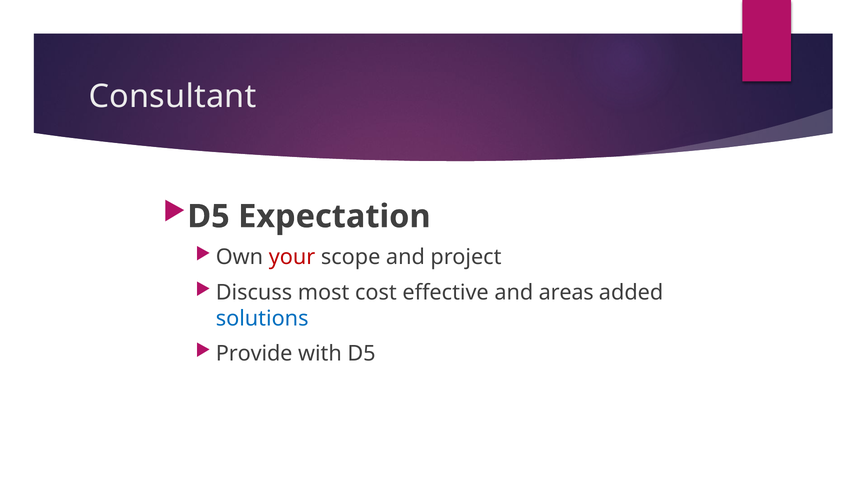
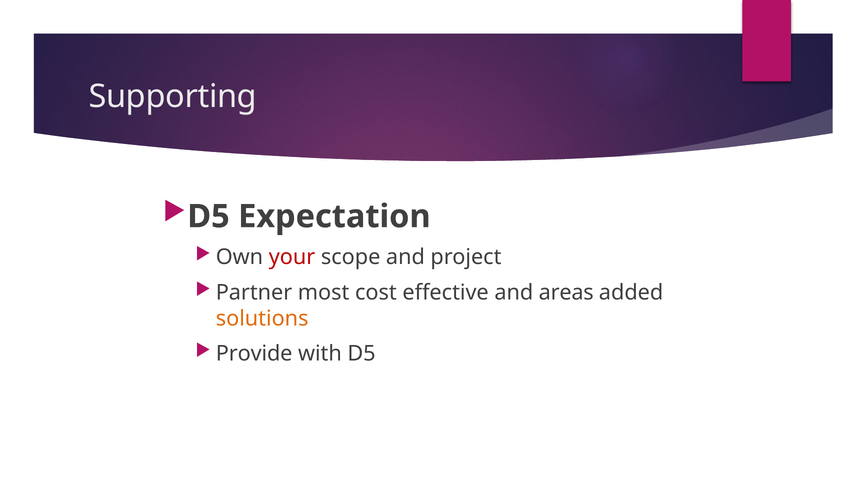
Consultant: Consultant -> Supporting (173, 97)
Discuss: Discuss -> Partner (254, 292)
solutions colour: blue -> orange (262, 318)
